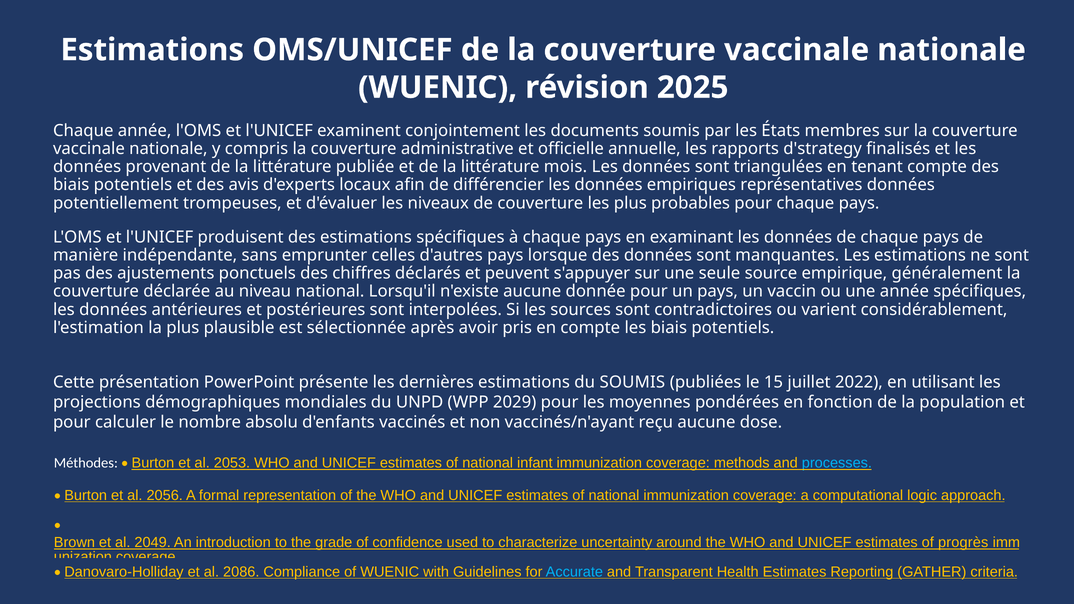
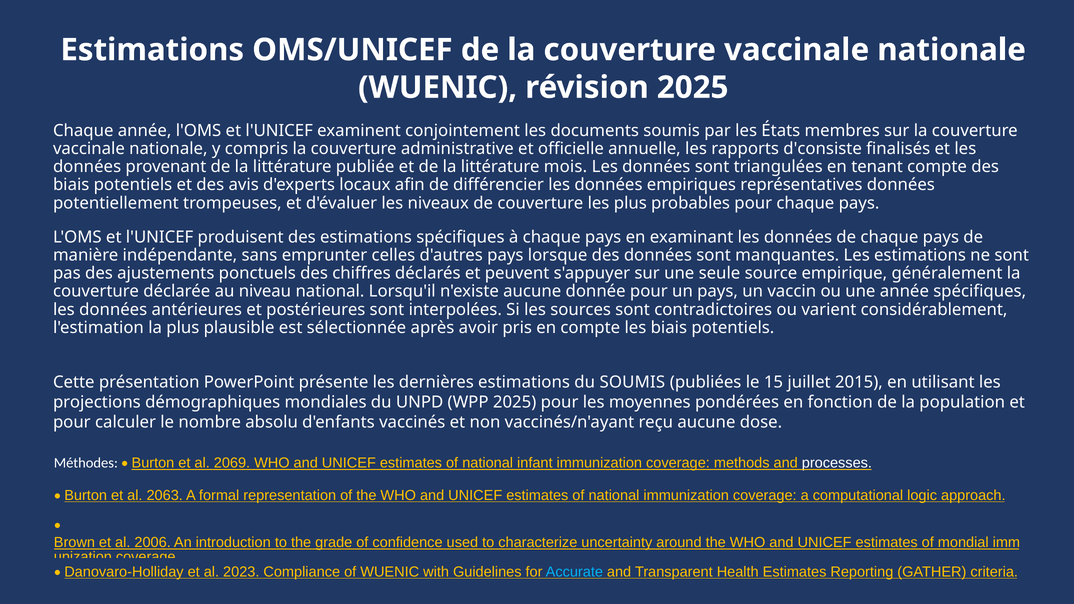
d'strategy: d'strategy -> d'consiste (823, 149)
2022: 2022 -> 2015 (859, 382)
WPP 2029: 2029 -> 2025 (515, 402)
2053: 2053 -> 2069 (232, 463)
processes colour: light blue -> white (837, 463)
2056: 2056 -> 2063 (165, 495)
2049: 2049 -> 2006 (153, 543)
progrès: progrès -> mondial (963, 543)
2086: 2086 -> 2023 (241, 572)
